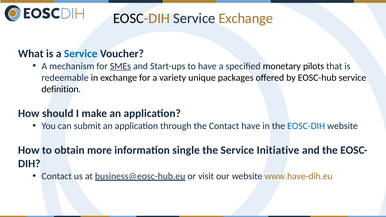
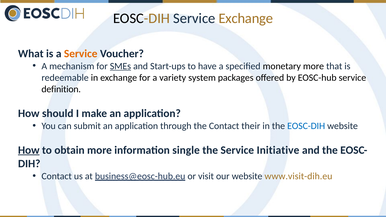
Service colour: blue -> orange (81, 54)
monetary pilots: pilots -> more (314, 66)
unique: unique -> system (202, 78)
Contact have: have -> their (251, 126)
How underline: none -> present (29, 150)
www.have-dih.eu: www.have-dih.eu -> www.visit-dih.eu (298, 176)
